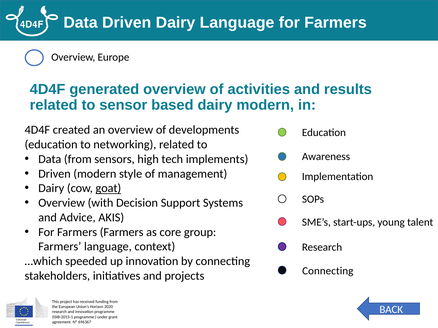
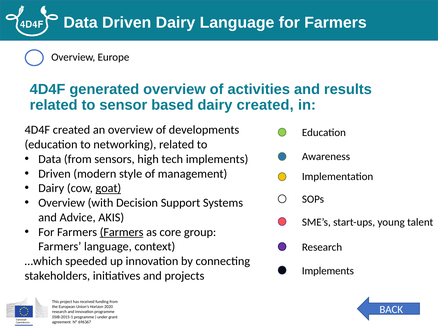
dairy modern: modern -> created (265, 105)
Farmers underline: none -> present (122, 232)
Connecting: Connecting -> Implements (328, 271)
